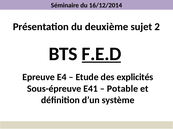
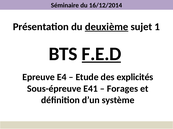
deuxième underline: none -> present (107, 27)
2: 2 -> 1 (157, 27)
Potable: Potable -> Forages (122, 89)
